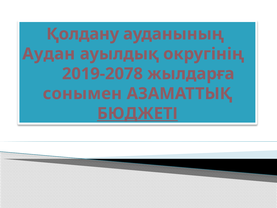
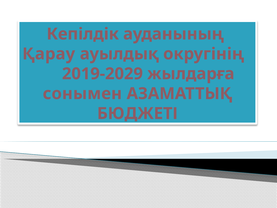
Қолдану: Қолдану -> Кепілдік (83, 34)
Аудан: Аудан -> Қарау (49, 54)
2019-2078: 2019-2078 -> 2019-2029 (102, 74)
БЮДЖЕТІ underline: present -> none (137, 113)
